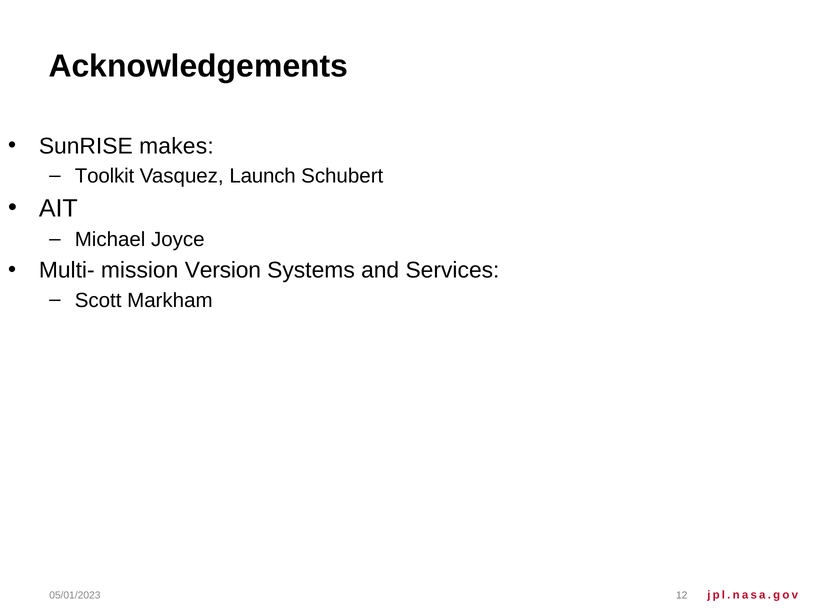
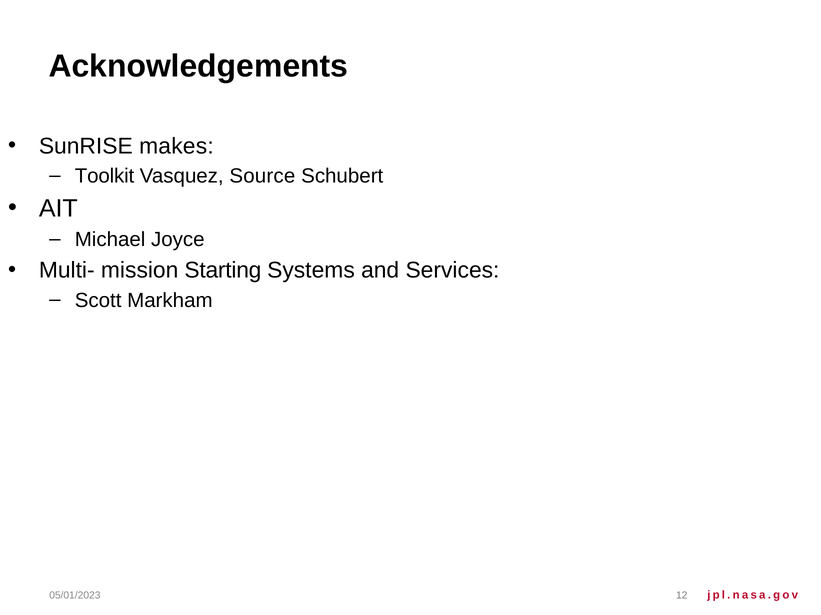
Launch: Launch -> Source (262, 176)
Version: Version -> Starting (223, 271)
